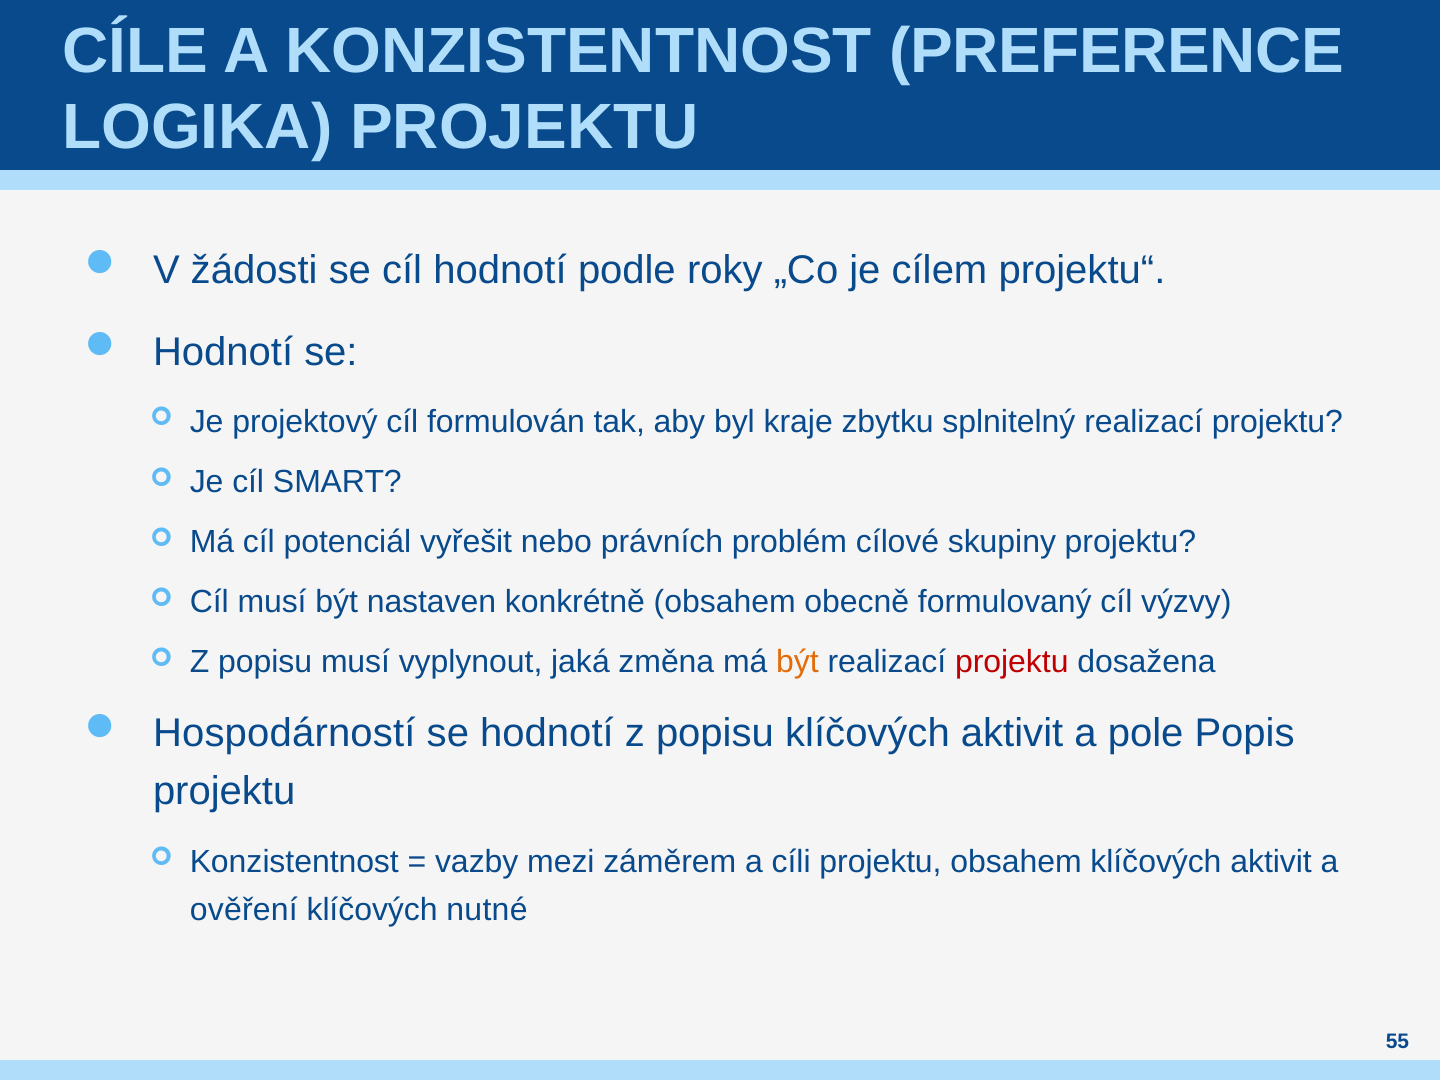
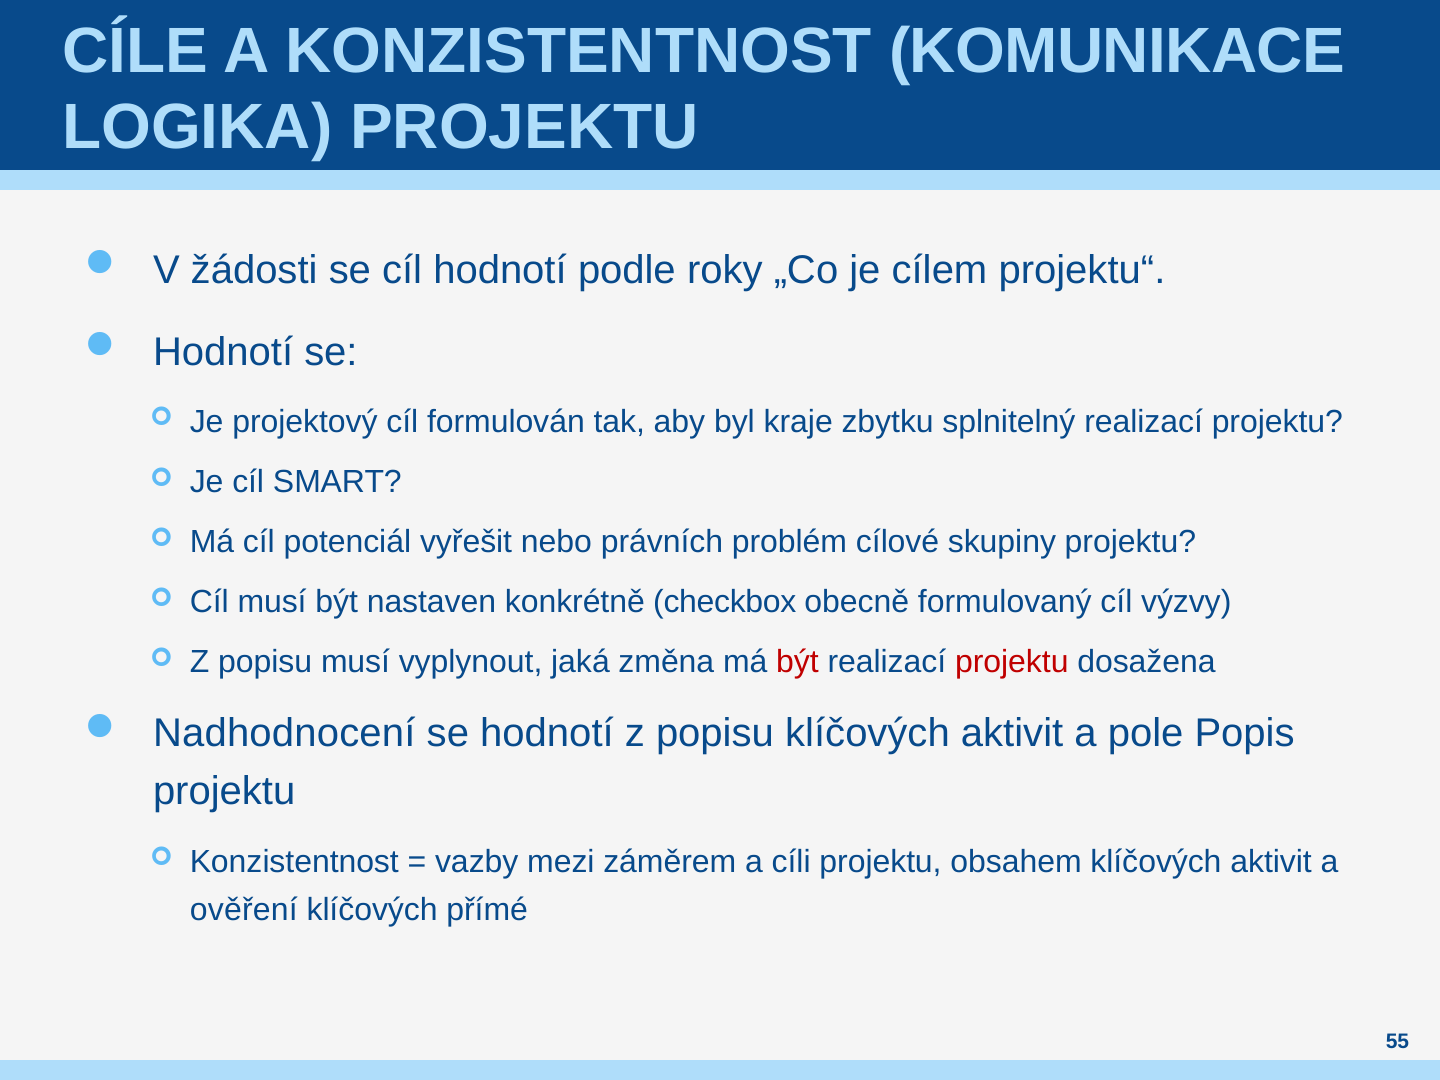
PREFERENCE: PREFERENCE -> KOMUNIKACE (1117, 51)
konkrétně obsahem: obsahem -> checkbox (725, 602)
být colour: orange -> red (797, 662)
Hospodárností: Hospodárností -> Nadhodnocení (284, 734)
nutné: nutné -> přímé (487, 910)
